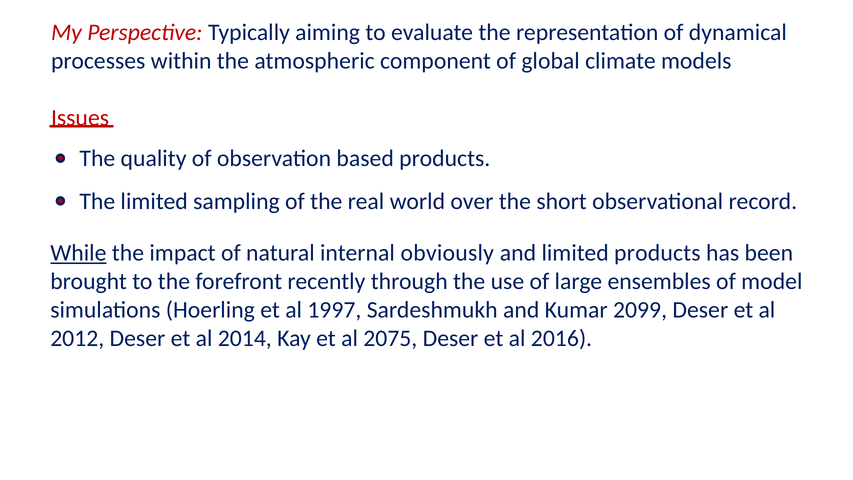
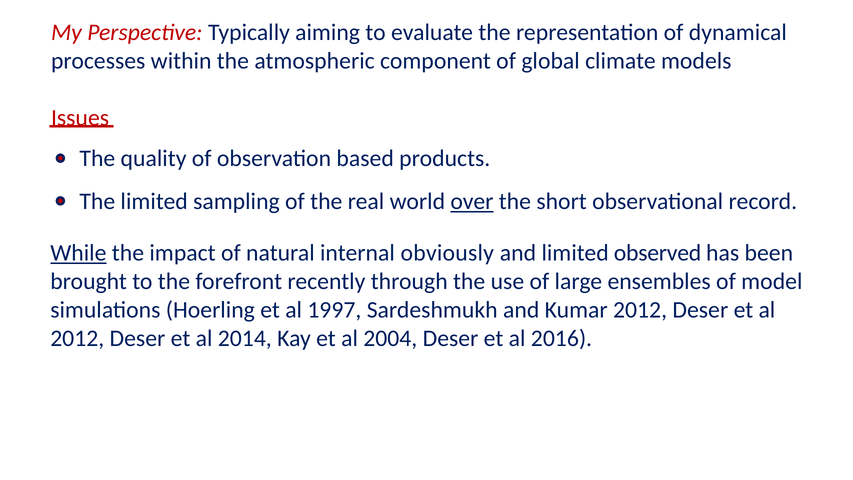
over underline: none -> present (472, 201)
limited products: products -> observed (658, 253)
Kumar 2099: 2099 -> 2012 (640, 310)
2075: 2075 -> 2004 (390, 338)
